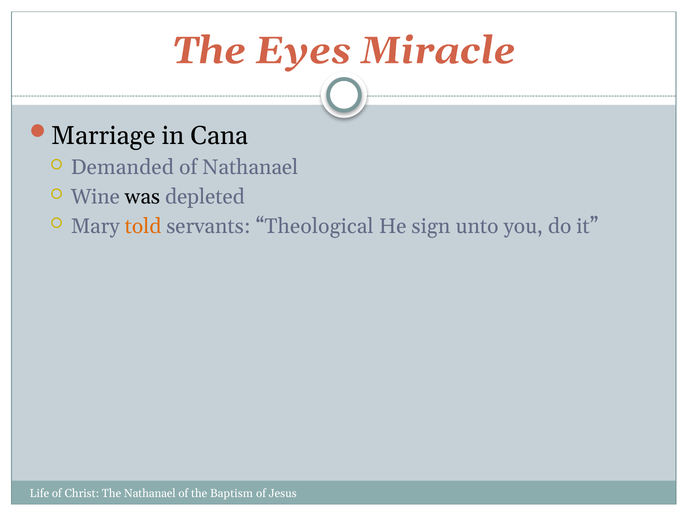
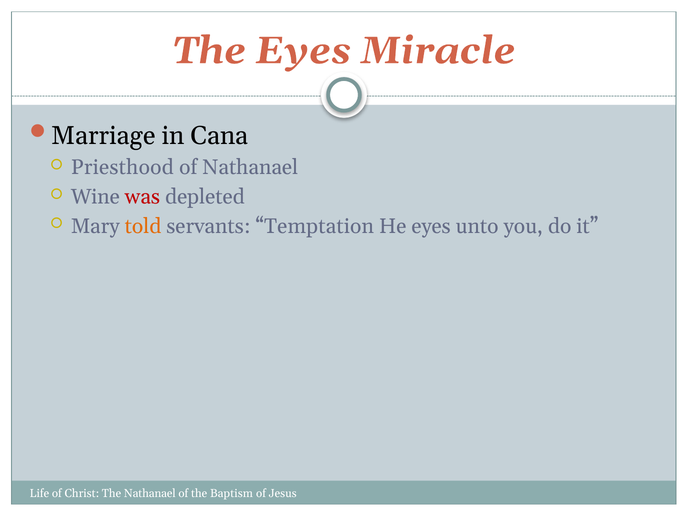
Demanded: Demanded -> Priesthood (122, 168)
was colour: black -> red (142, 197)
Theological: Theological -> Temptation (315, 226)
He sign: sign -> eyes (431, 226)
